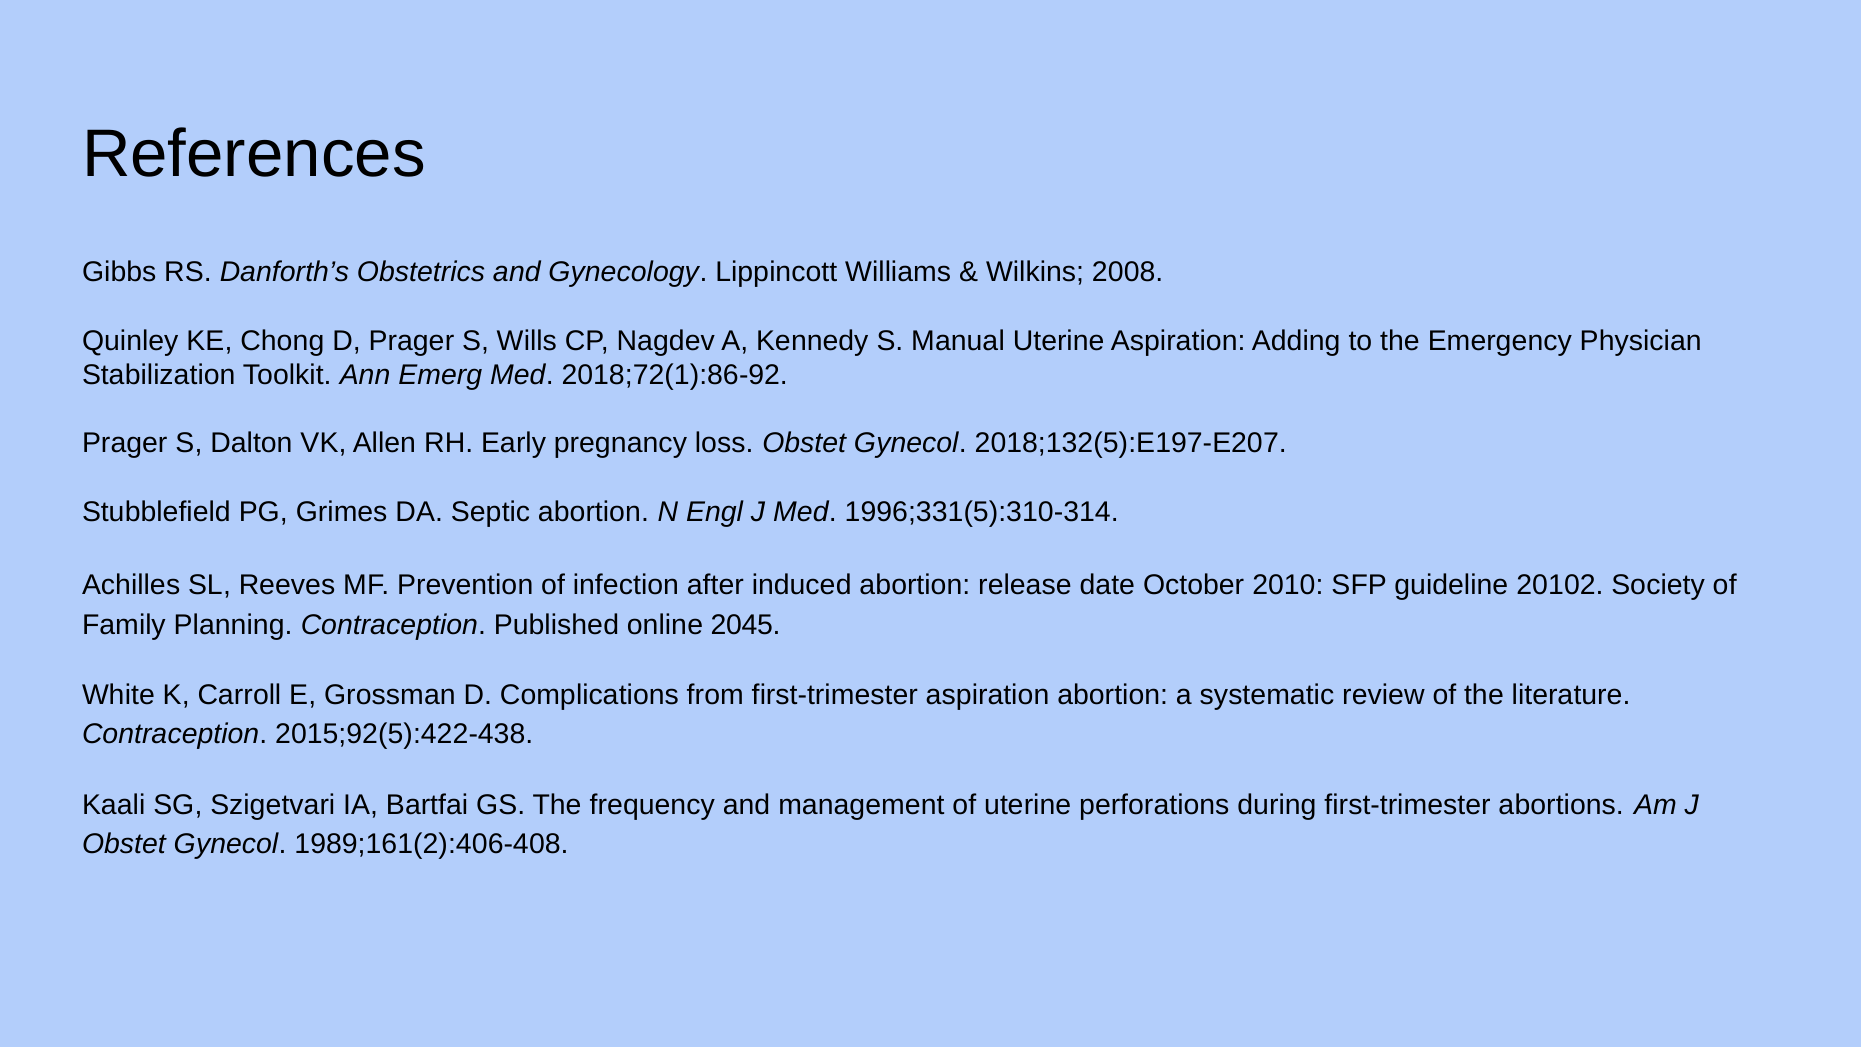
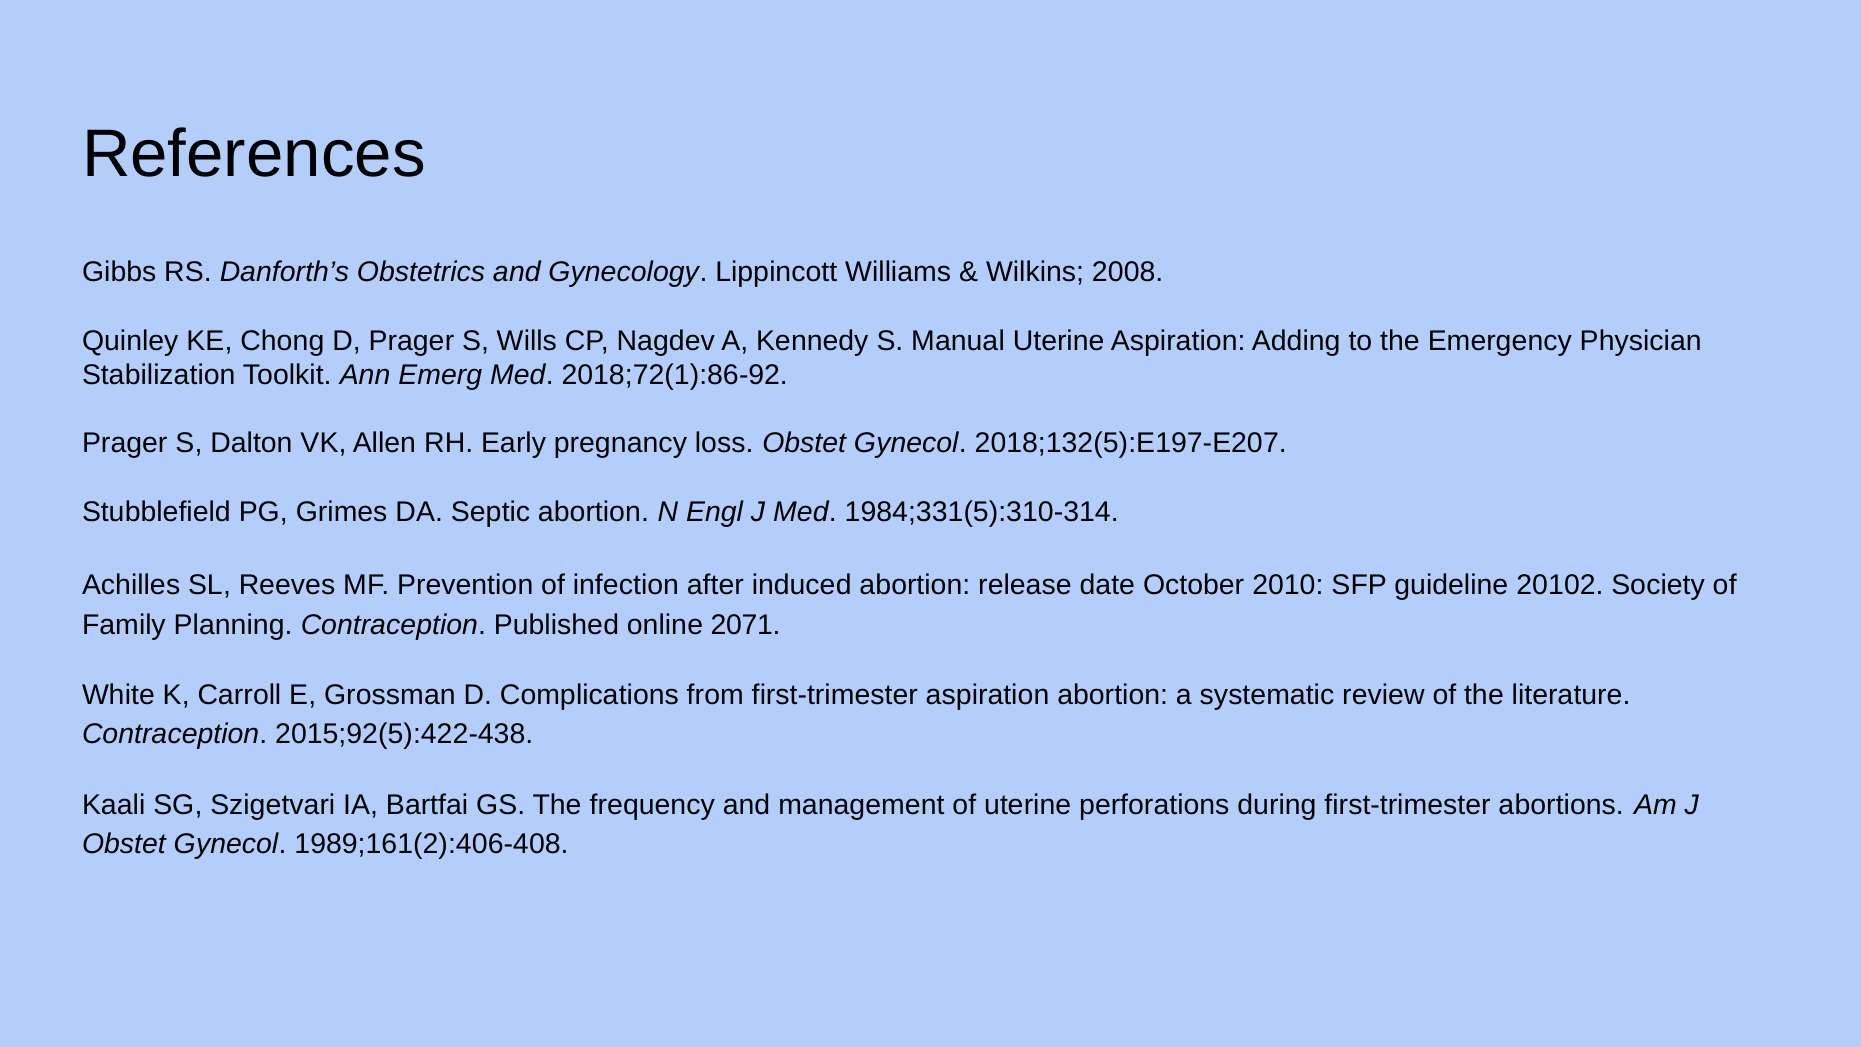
1996;331(5):310-314: 1996;331(5):310-314 -> 1984;331(5):310-314 (982, 512)
2045: 2045 -> 2071 (746, 625)
